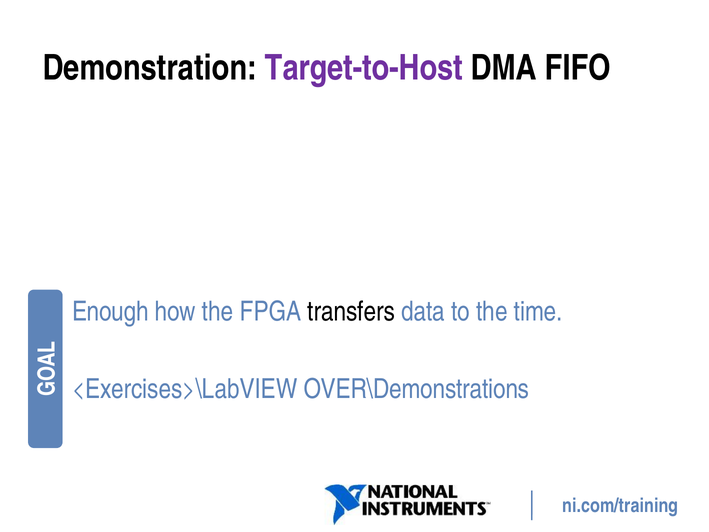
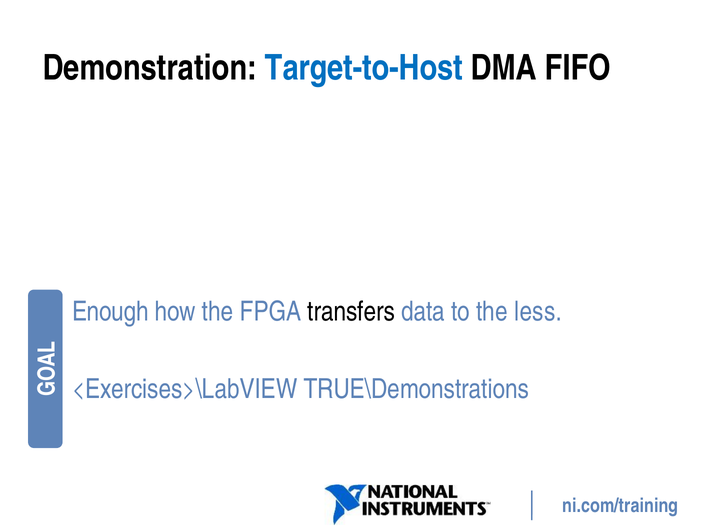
Target-to-Host colour: purple -> blue (364, 68)
time: time -> less (538, 312)
OVER\Demonstrations: OVER\Demonstrations -> TRUE\Demonstrations (416, 389)
